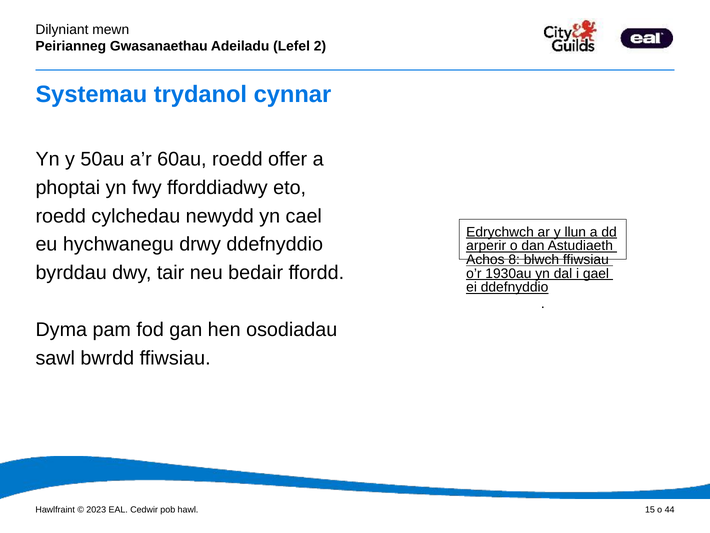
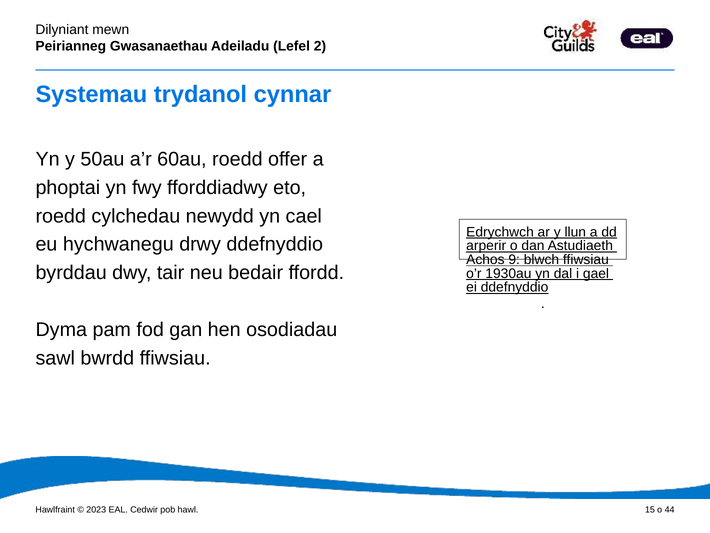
8: 8 -> 9 (514, 259)
